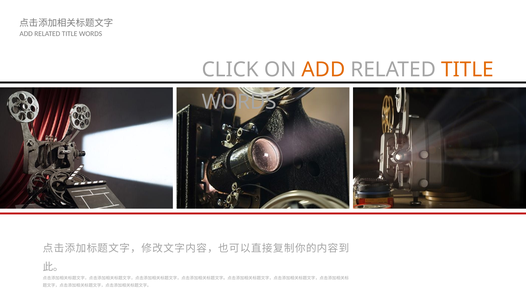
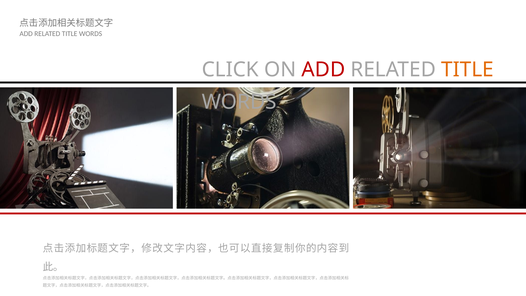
ADD colour: orange -> red (323, 70)
